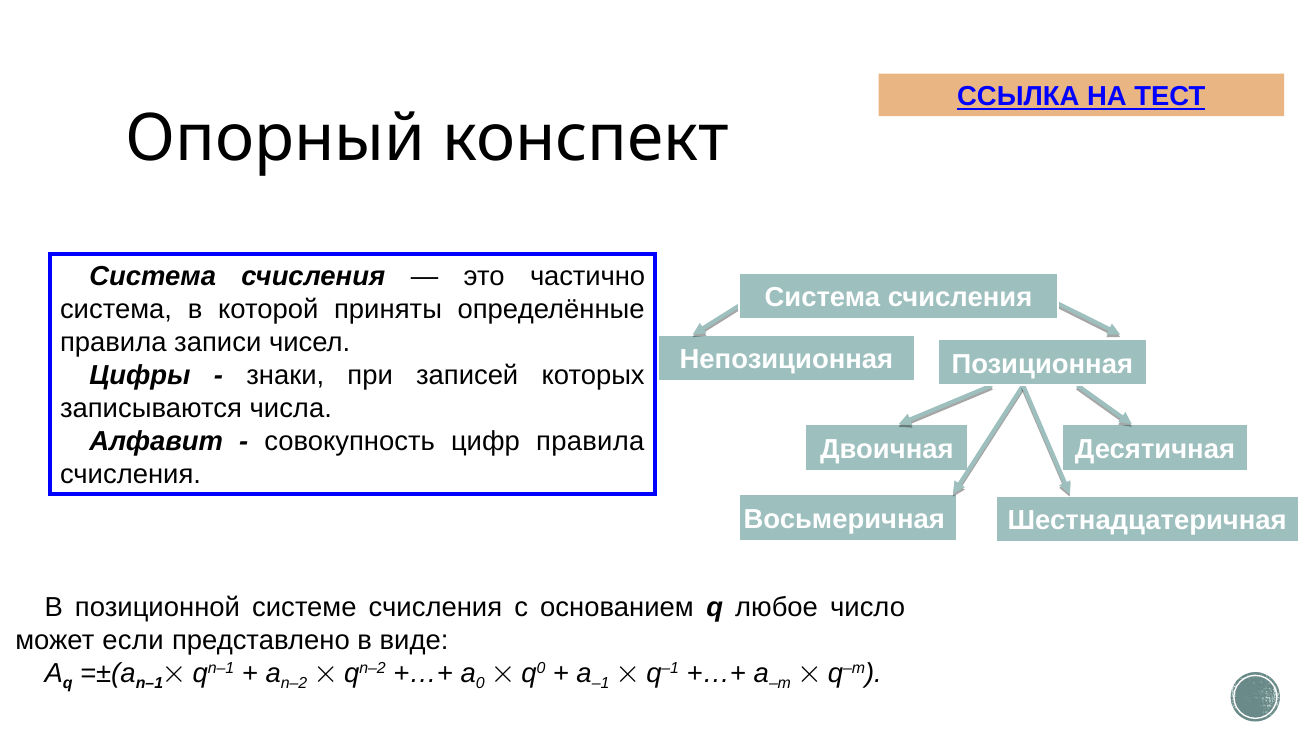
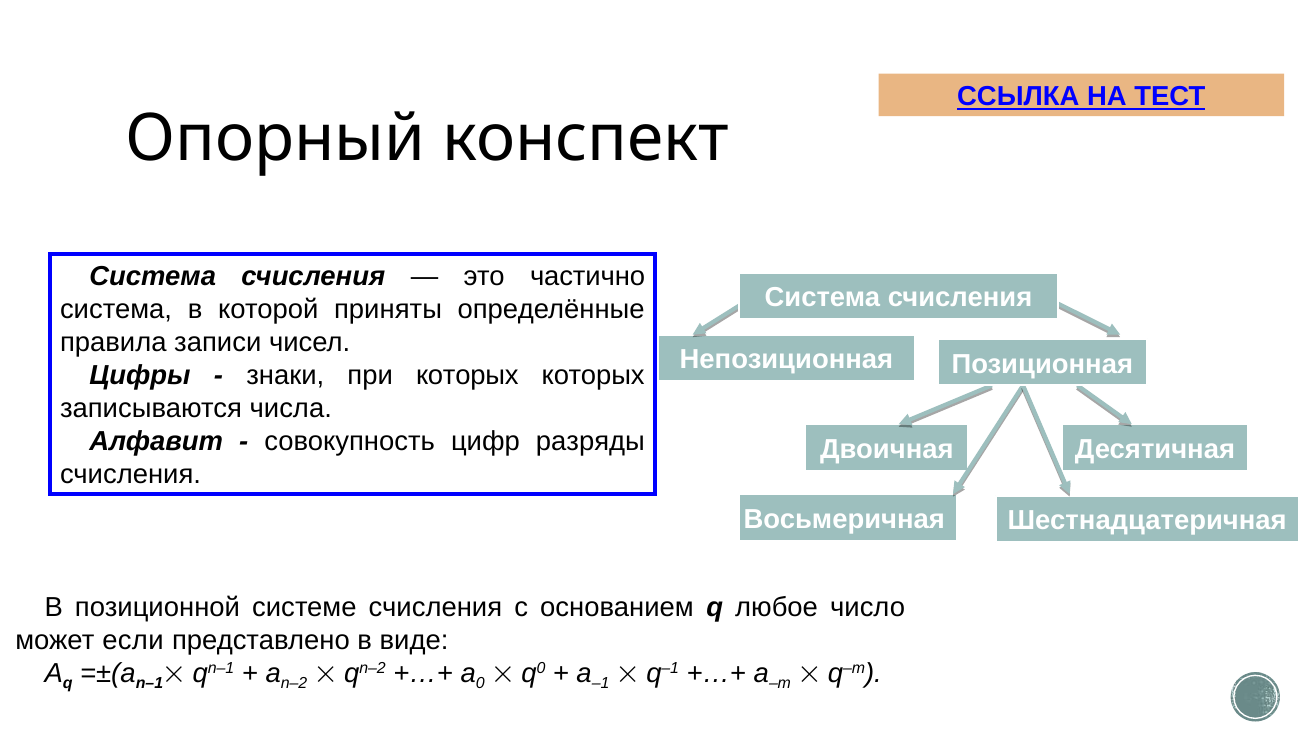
при записей: записей -> которых (467, 376)
цифр правила: правила -> разряды (590, 442)
